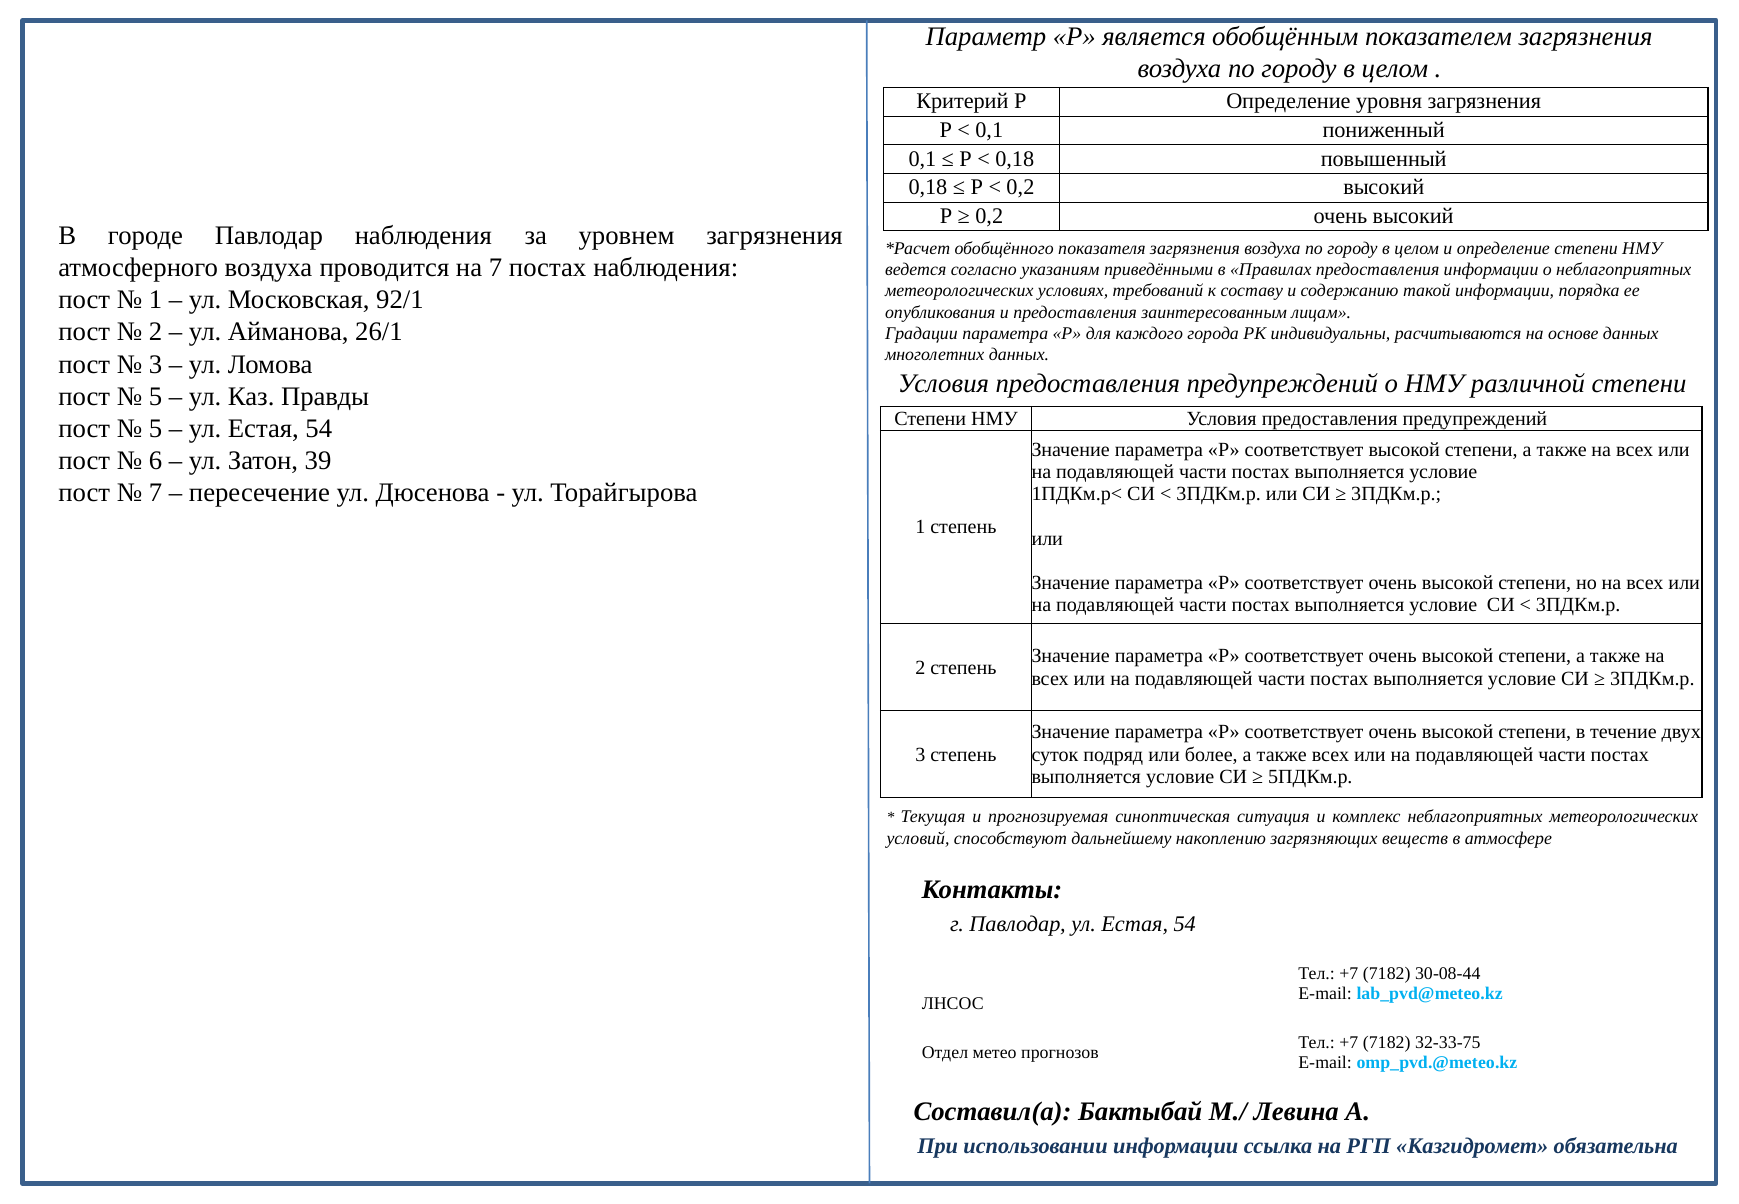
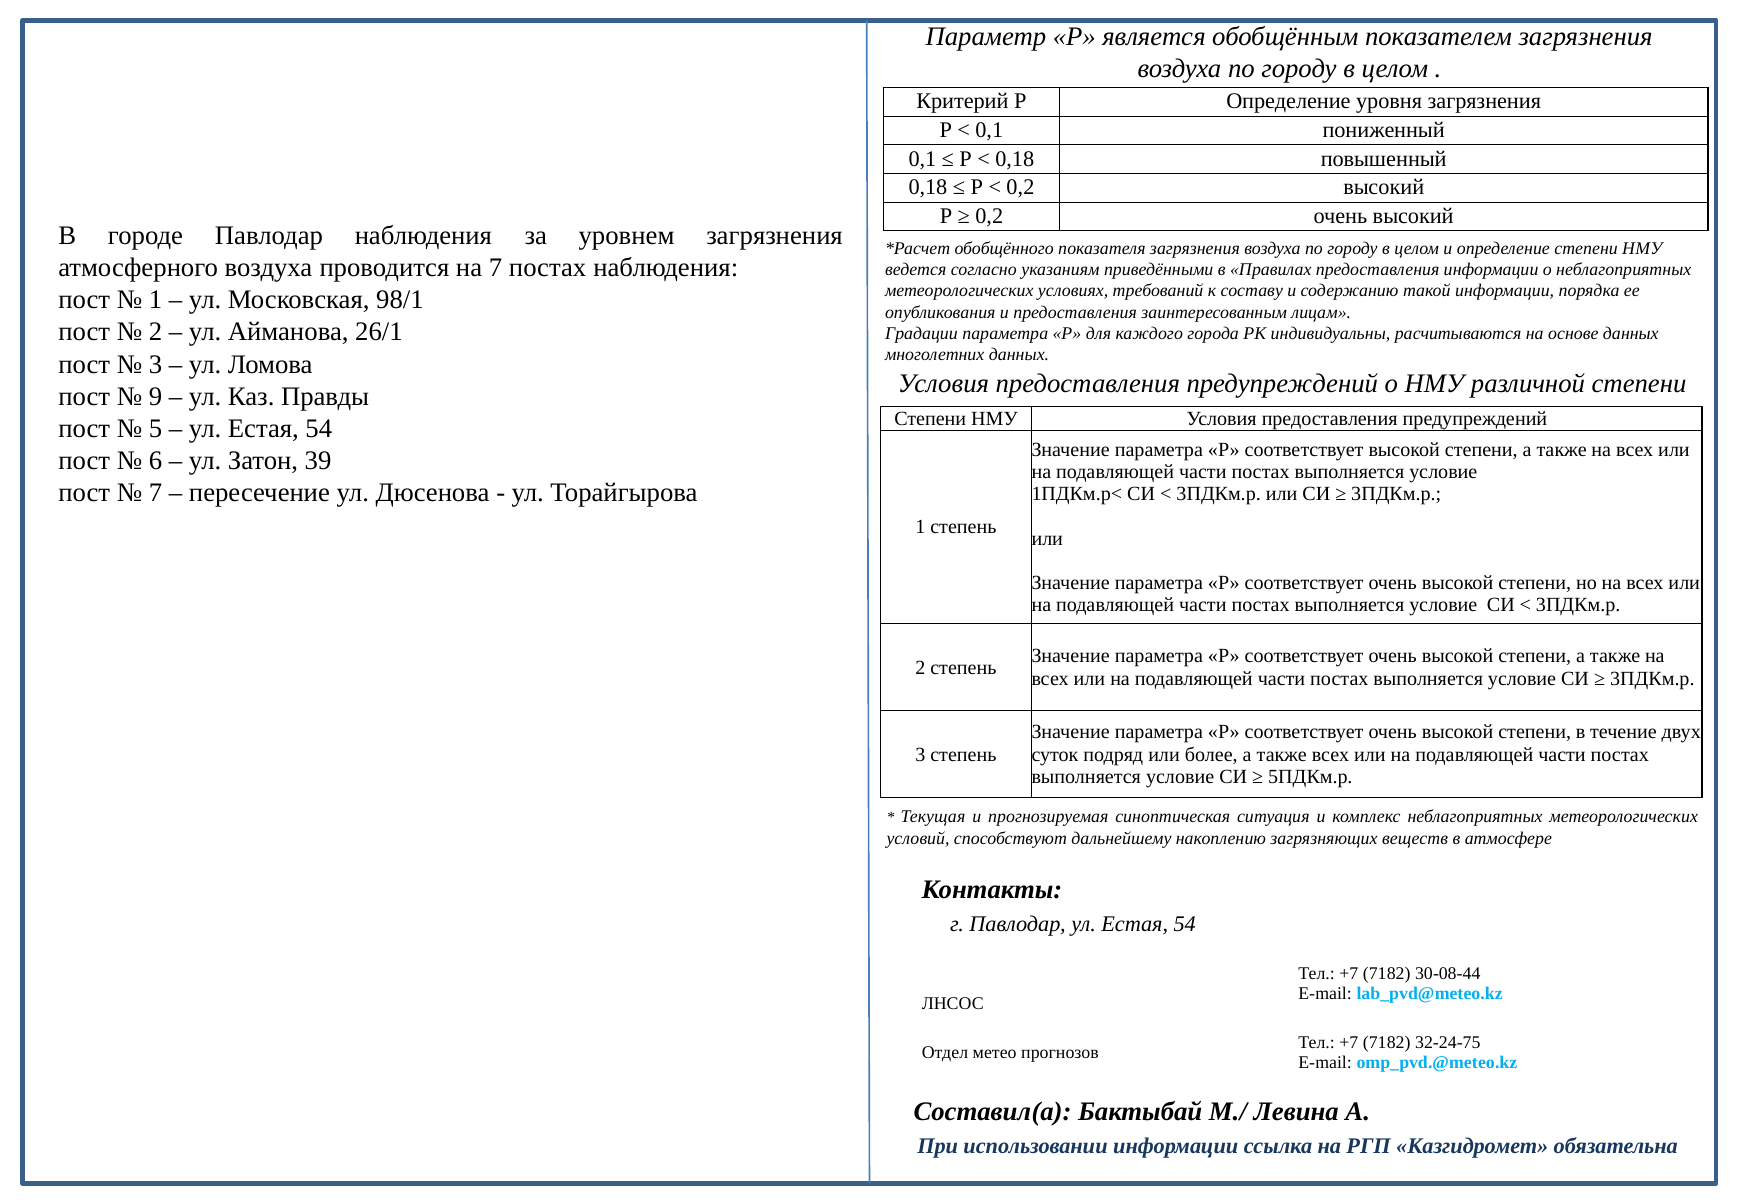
92/1: 92/1 -> 98/1 (400, 300)
5: 5 -> 9 (156, 396)
32-33-75: 32-33-75 -> 32-24-75 (1448, 1043)
